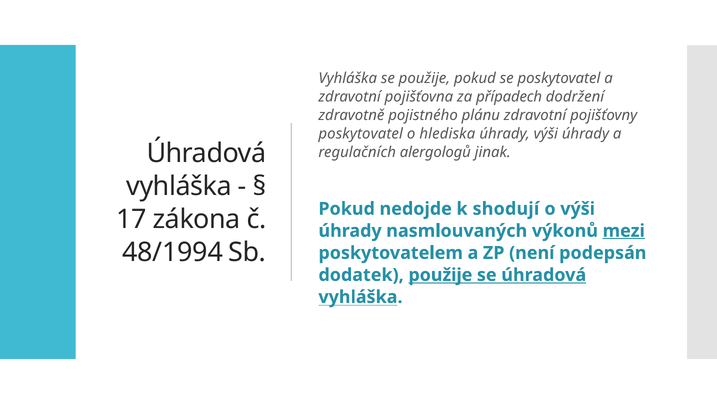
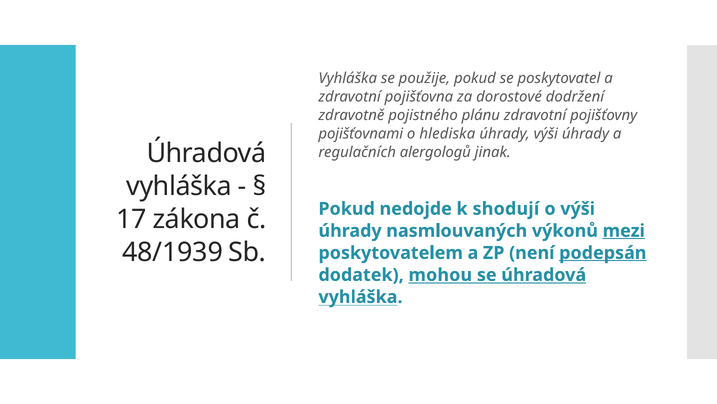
případech: případech -> dorostové (509, 97)
poskytovatel: poskytovatel -> pojišťovnami (361, 134)
48/1994: 48/1994 -> 48/1939 (173, 252)
podepsán underline: none -> present (603, 253)
dodatek použije: použije -> mohou (440, 275)
